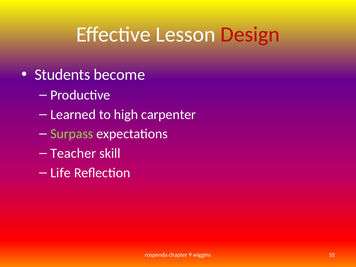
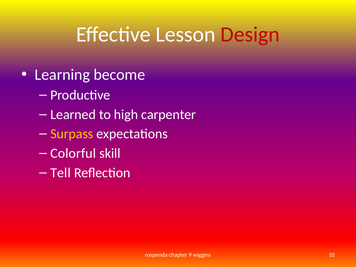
Students: Students -> Learning (62, 75)
Surpass colour: light green -> yellow (72, 134)
Teacher: Teacher -> Colorful (73, 153)
Life: Life -> Tell (61, 173)
